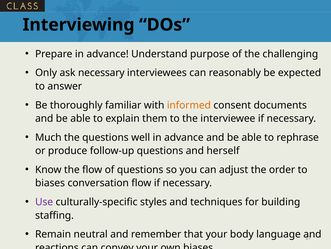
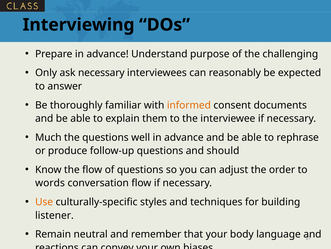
herself: herself -> should (223, 150)
biases: biases -> words (50, 183)
Use colour: purple -> orange (44, 201)
staffing: staffing -> listener (54, 215)
